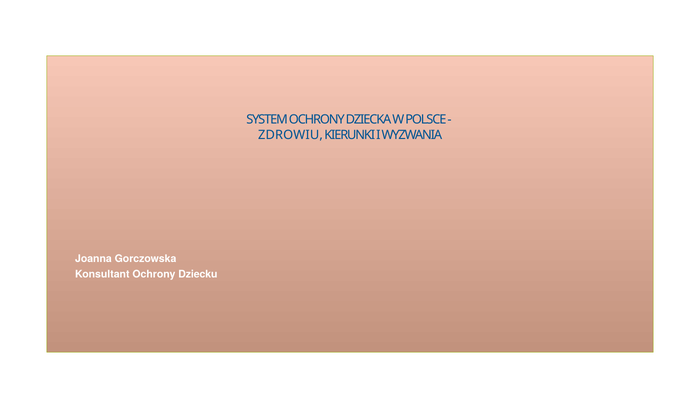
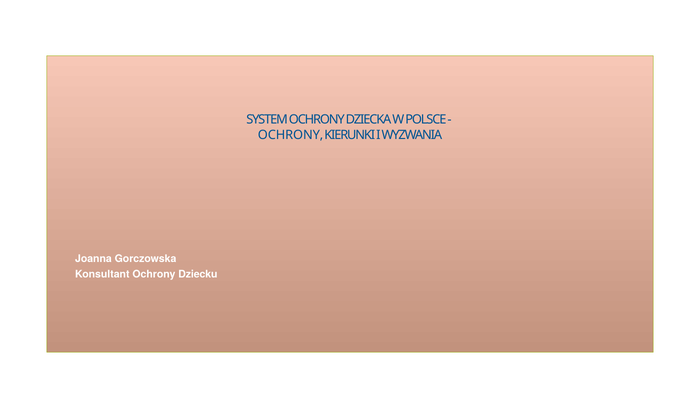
ZDROWIU: ZDROWIU -> OCHRONY (291, 135)
